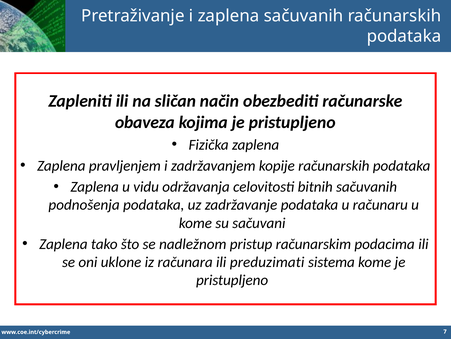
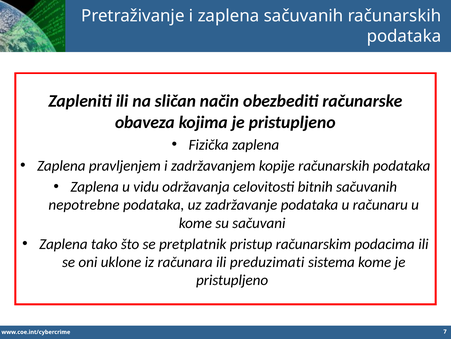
podnošenja: podnošenja -> nepotrebne (84, 205)
nadležnom: nadležnom -> pretplatnik (193, 244)
